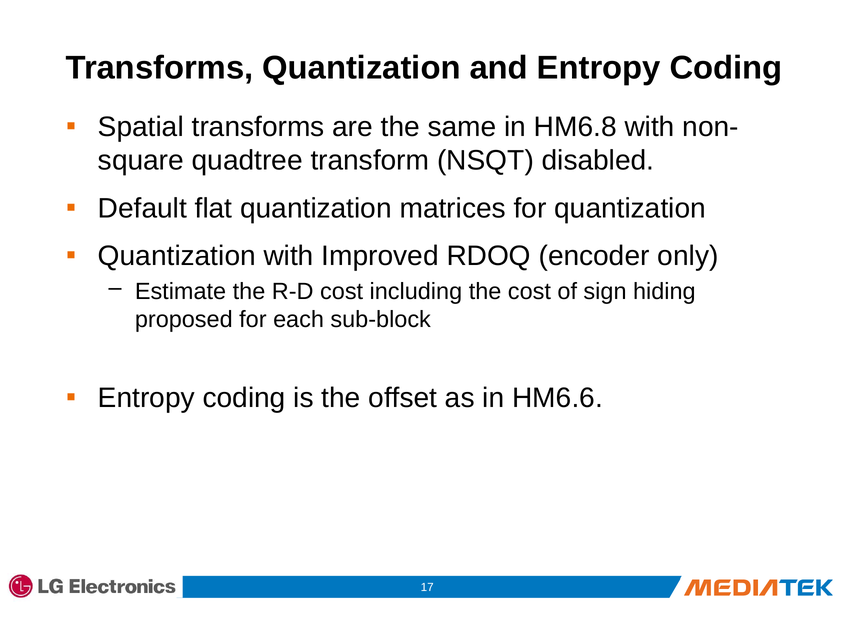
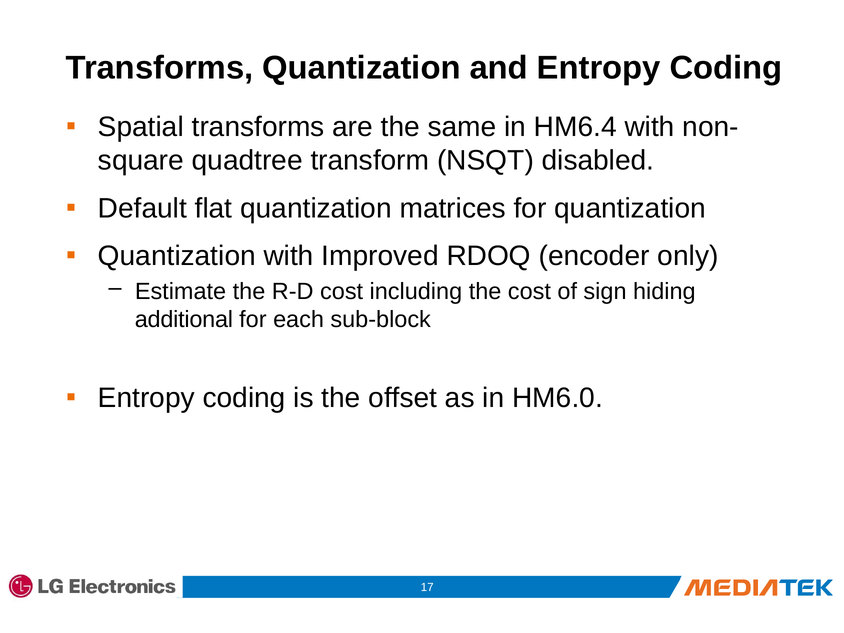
HM6.8: HM6.8 -> HM6.4 (575, 127)
proposed: proposed -> additional (184, 320)
HM6.6: HM6.6 -> HM6.0 (557, 398)
